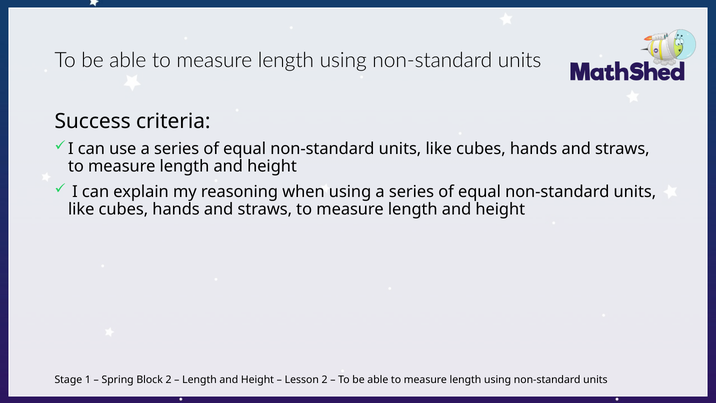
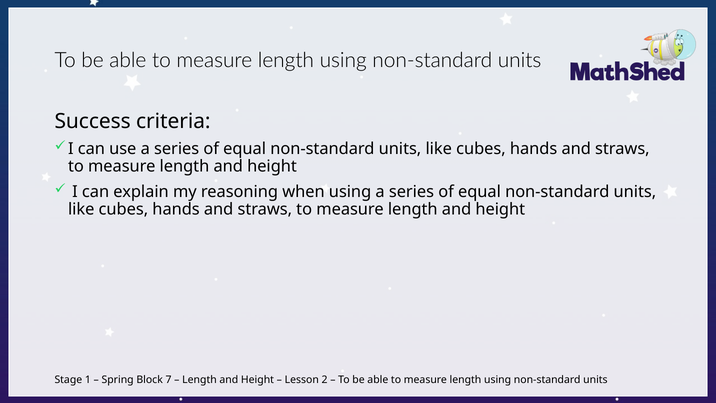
Block 2: 2 -> 7 (169, 380)
